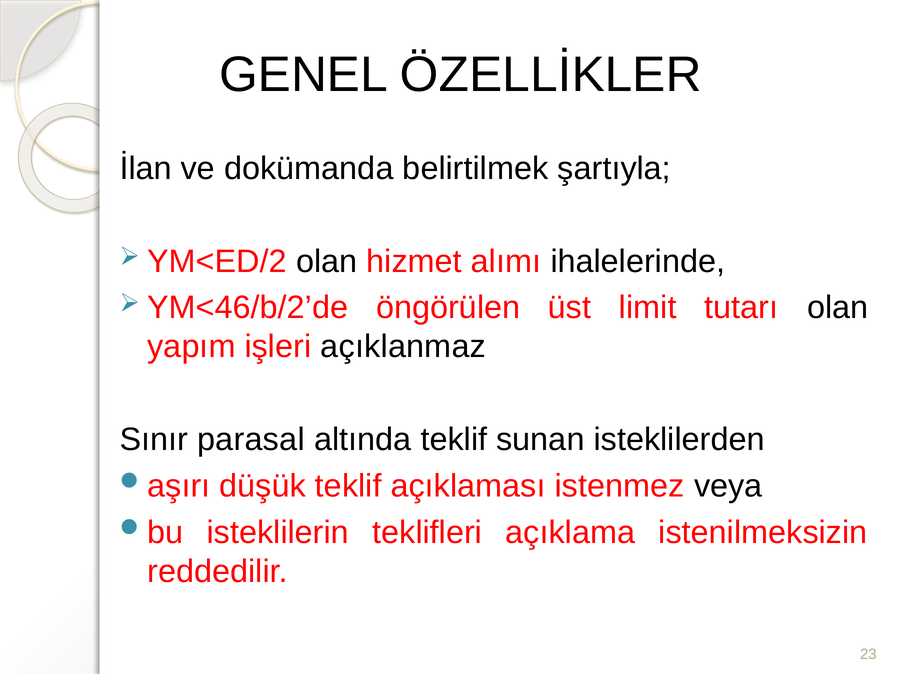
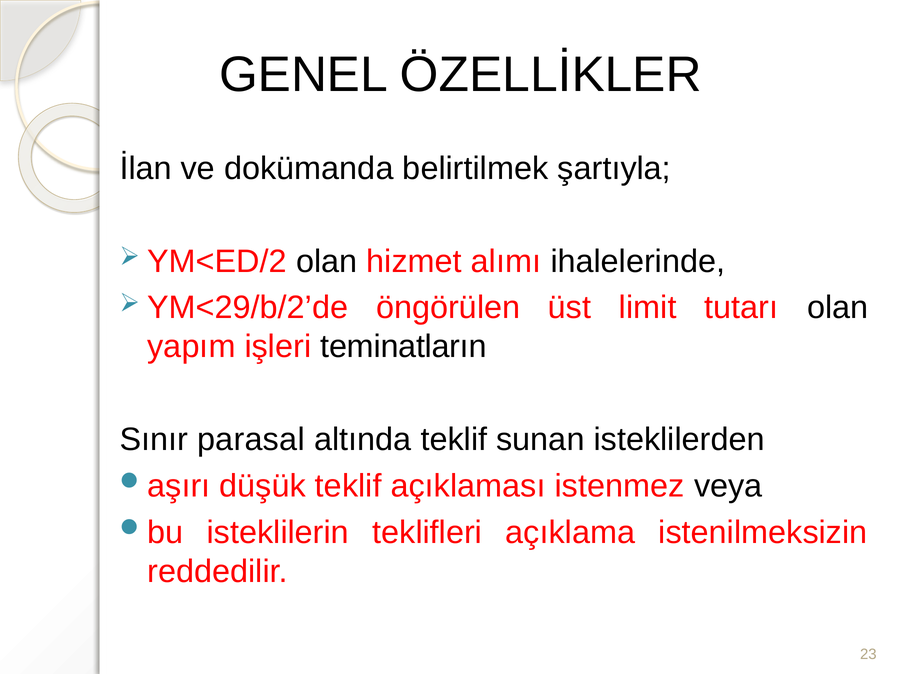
YM<46/b/2’de: YM<46/b/2’de -> YM<29/b/2’de (248, 308)
açıklanmaz: açıklanmaz -> teminatların (404, 346)
